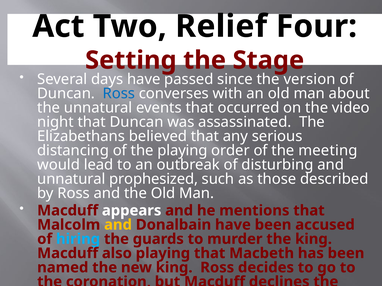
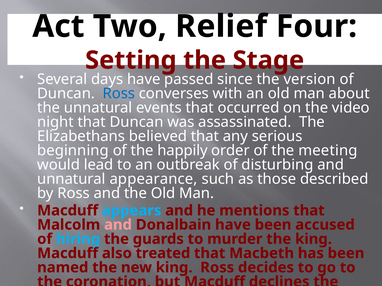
distancing: distancing -> beginning (73, 151)
the playing: playing -> happily (183, 151)
prophesized: prophesized -> appearance (153, 179)
appears colour: white -> light blue (132, 211)
and colour: yellow -> pink (118, 225)
also playing: playing -> treated (163, 254)
